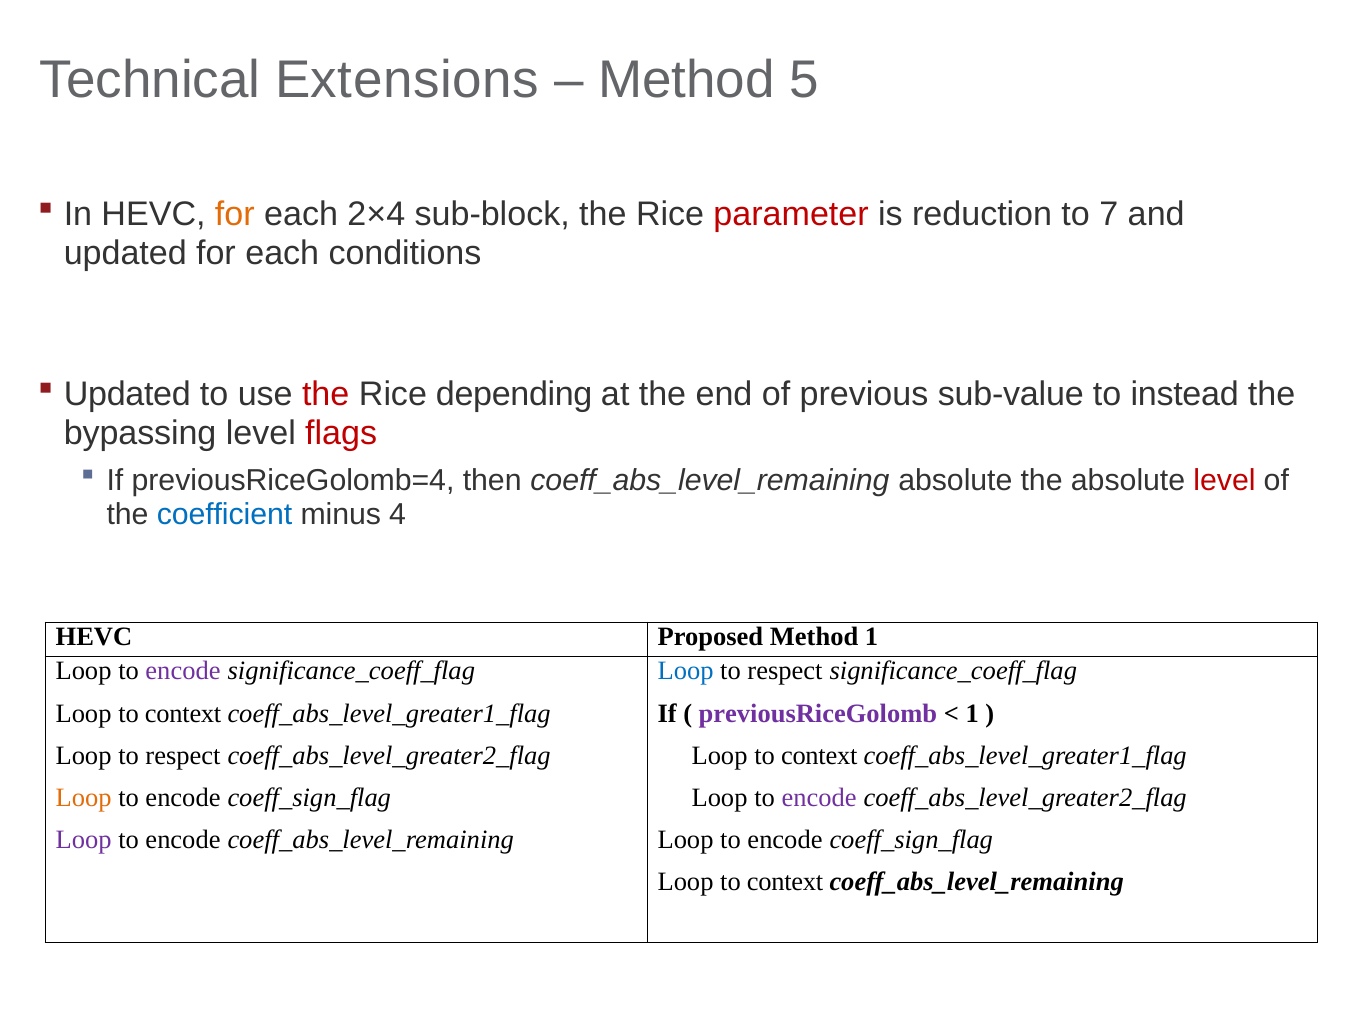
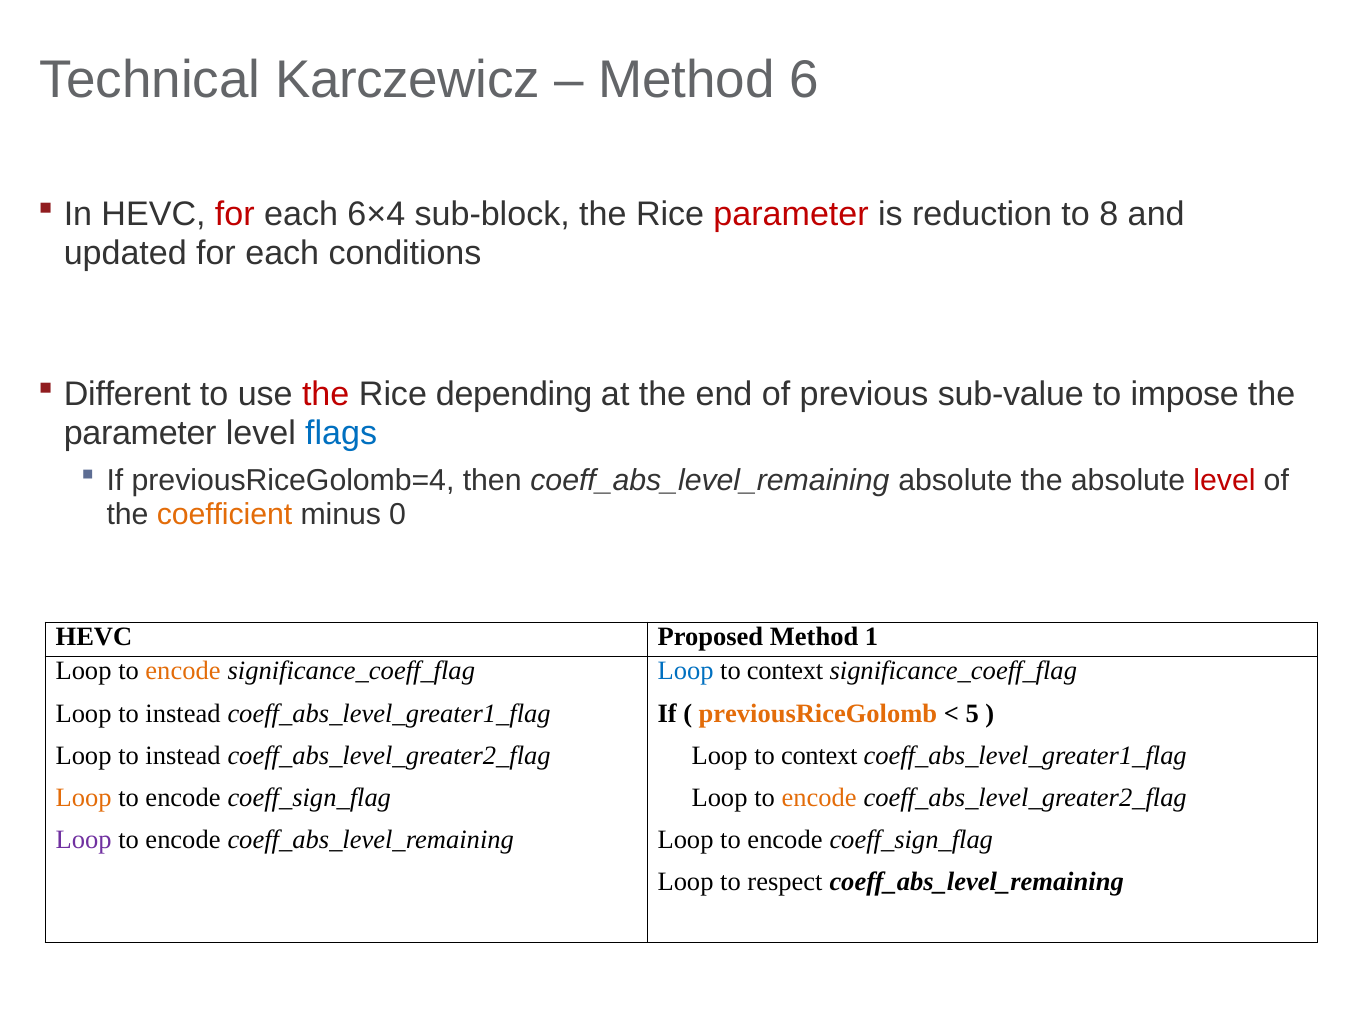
Extensions: Extensions -> Karczewicz (407, 80)
5: 5 -> 6 (804, 80)
for colour: orange -> red (235, 214)
2×4: 2×4 -> 6×4 (376, 214)
7: 7 -> 8 (1109, 214)
Updated: Updated -> Different (127, 394)
instead: instead -> impose (1185, 394)
bypassing: bypassing -> parameter (140, 433)
flags colour: red -> blue (341, 433)
coefficient colour: blue -> orange (224, 515)
4: 4 -> 0 (398, 515)
encode colour: purple -> orange (183, 671)
respect: respect -> context (785, 671)
context: context -> instead (183, 714)
previousRiceGolomb colour: purple -> orange (818, 714)
1: 1 -> 5 (972, 714)
respect: respect -> instead (183, 756)
encode colour: purple -> orange (819, 798)
context: context -> respect (785, 882)
